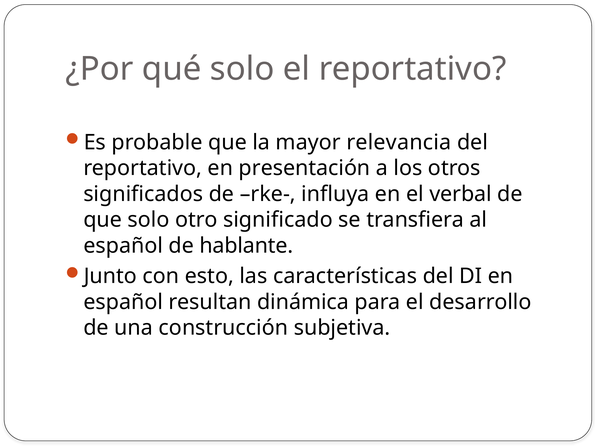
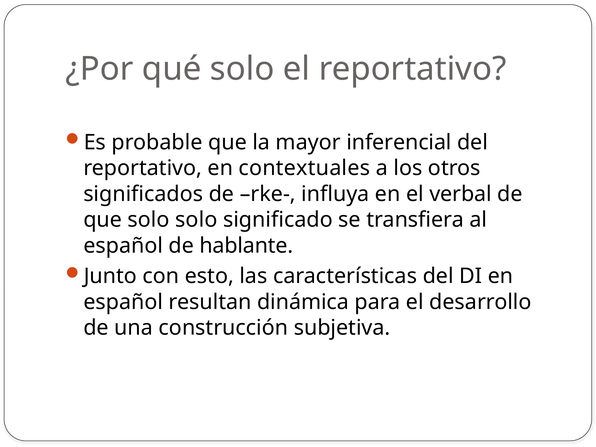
relevancia: relevancia -> inferencial (399, 142)
presentación: presentación -> contextuales (304, 168)
solo otro: otro -> solo (196, 220)
